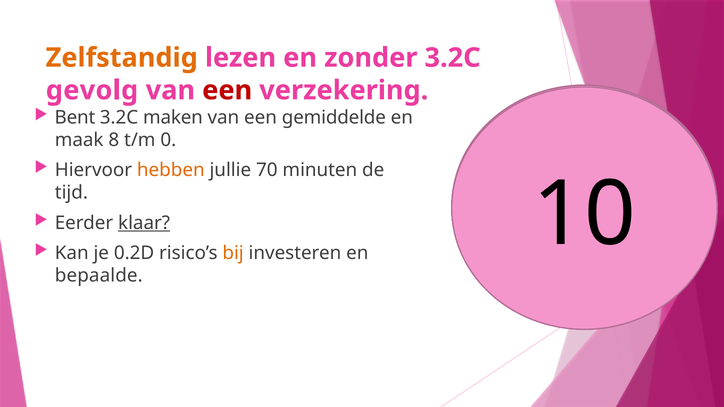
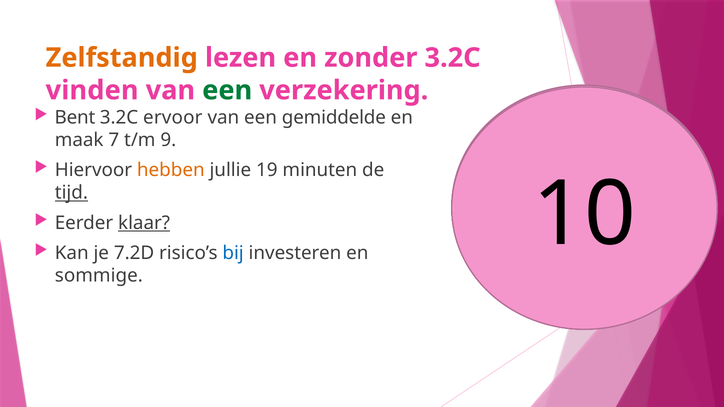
gevolg: gevolg -> vinden (92, 90)
een colour: red -> green (227, 90)
maken: maken -> ervoor (173, 118)
8: 8 -> 7 (114, 140)
0: 0 -> 9 (168, 140)
70: 70 -> 19 (267, 170)
tijd underline: none -> present (71, 193)
0.2D: 0.2D -> 7.2D (134, 253)
bij colour: orange -> blue (233, 253)
bepaalde: bepaalde -> sommige (99, 276)
